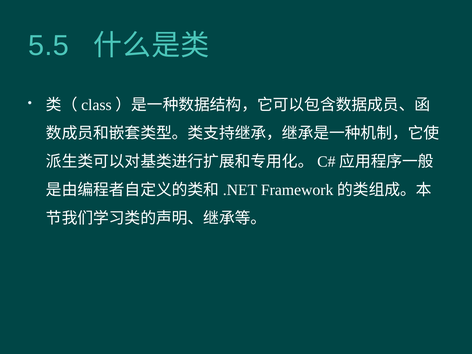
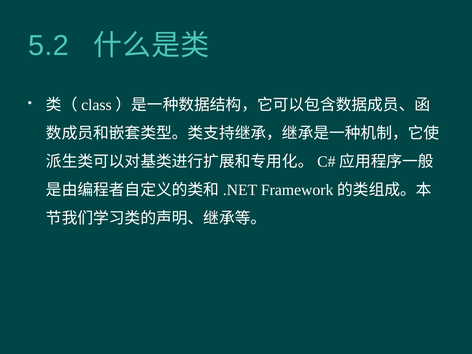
5.5: 5.5 -> 5.2 (48, 46)
